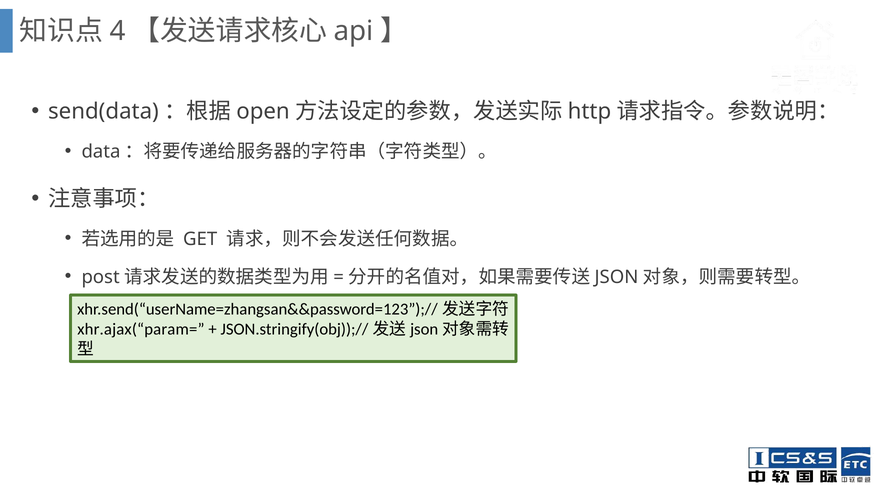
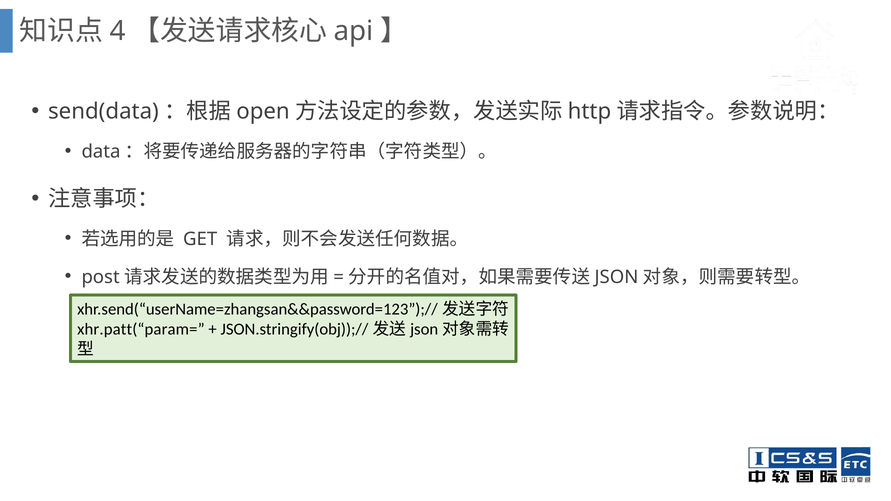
xhr.ajax(“param=: xhr.ajax(“param= -> xhr.patt(“param= (141, 330)
